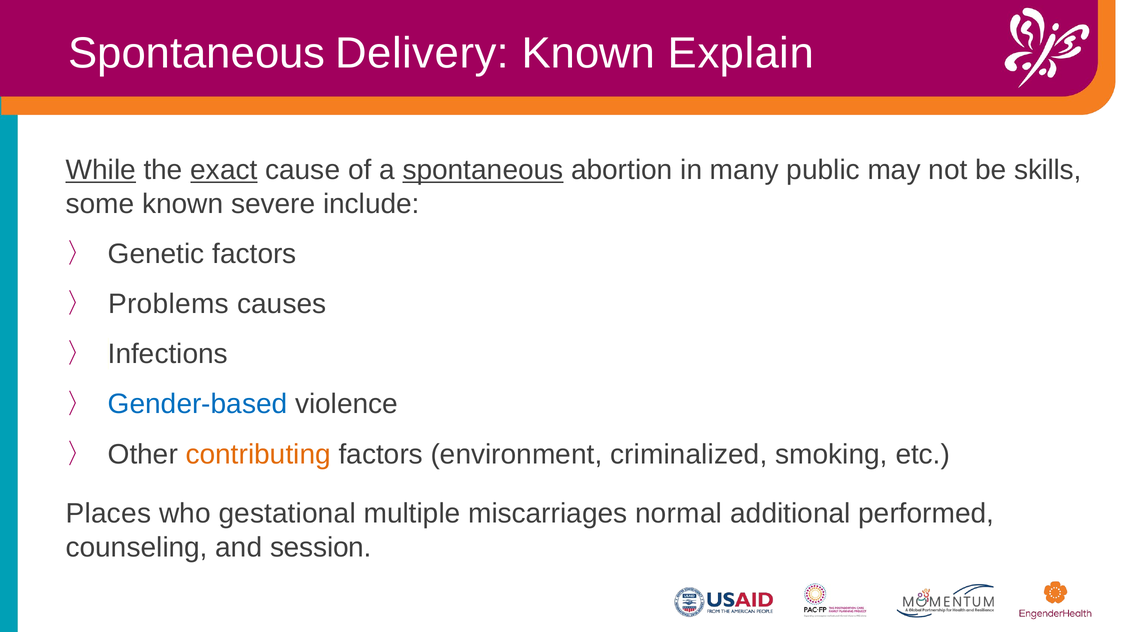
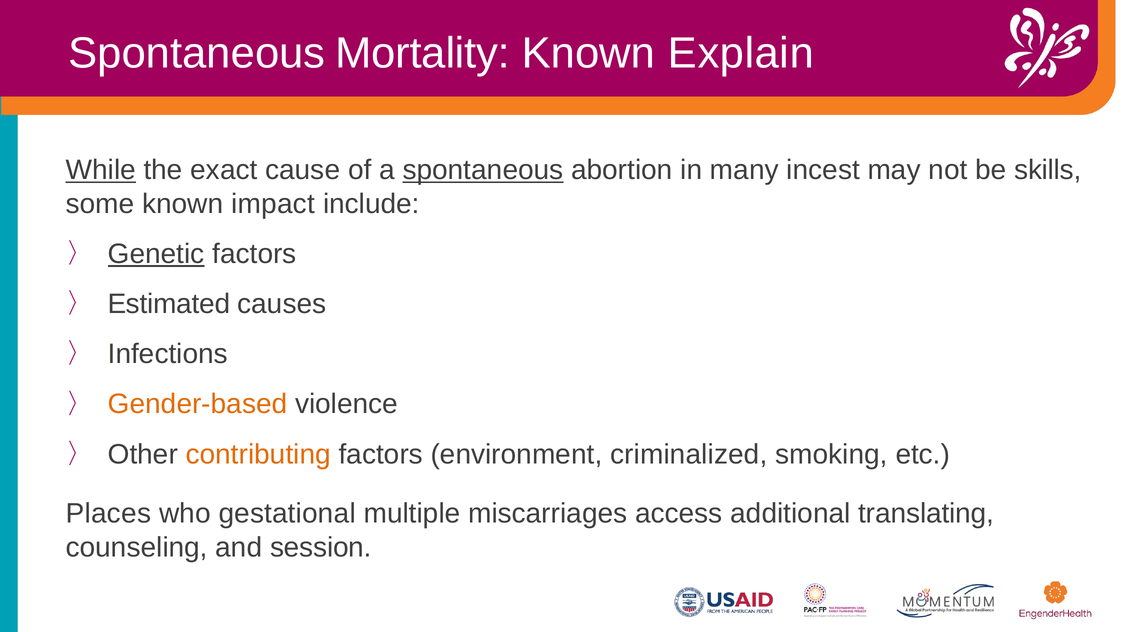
Delivery: Delivery -> Mortality (423, 53)
exact underline: present -> none (224, 170)
public: public -> incest (823, 170)
severe: severe -> impact (273, 204)
Genetic underline: none -> present (156, 254)
Problems: Problems -> Estimated (169, 304)
Gender-based colour: blue -> orange (198, 404)
normal: normal -> access (679, 514)
performed: performed -> translating (926, 514)
